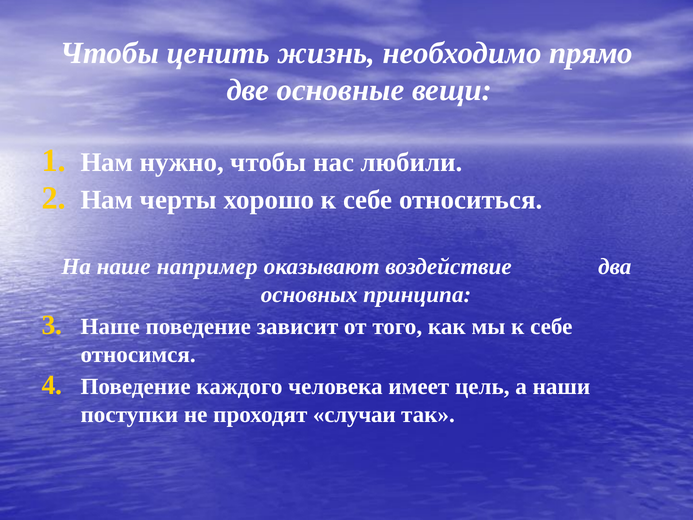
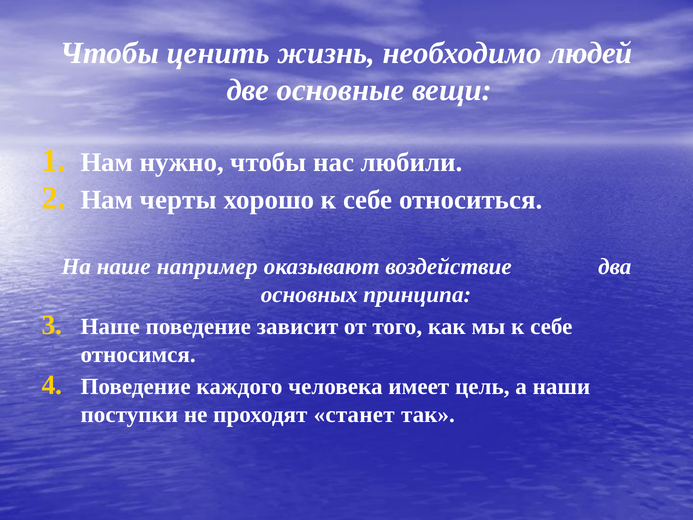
прямо: прямо -> людей (591, 53)
случаи: случаи -> станет (354, 414)
